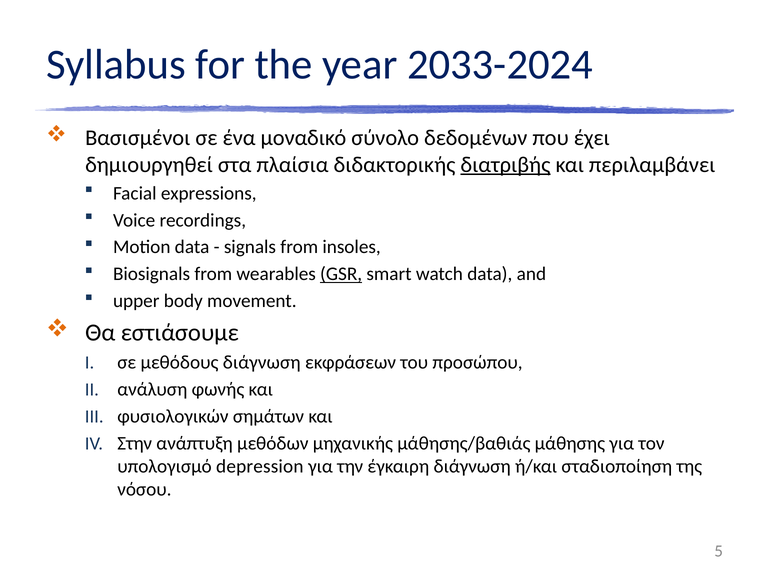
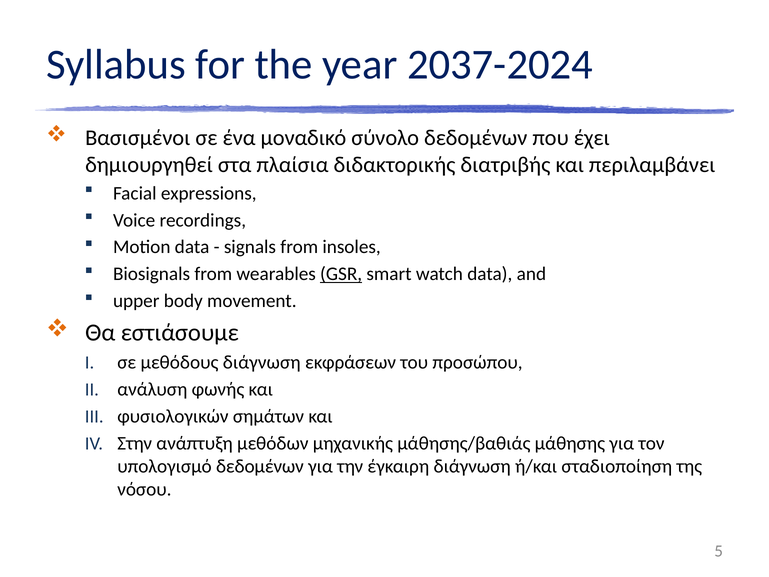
2033-2024: 2033-2024 -> 2037-2024 (500, 65)
διατριβής underline: present -> none (505, 165)
υπολογισμό depression: depression -> δεδομένων (260, 466)
